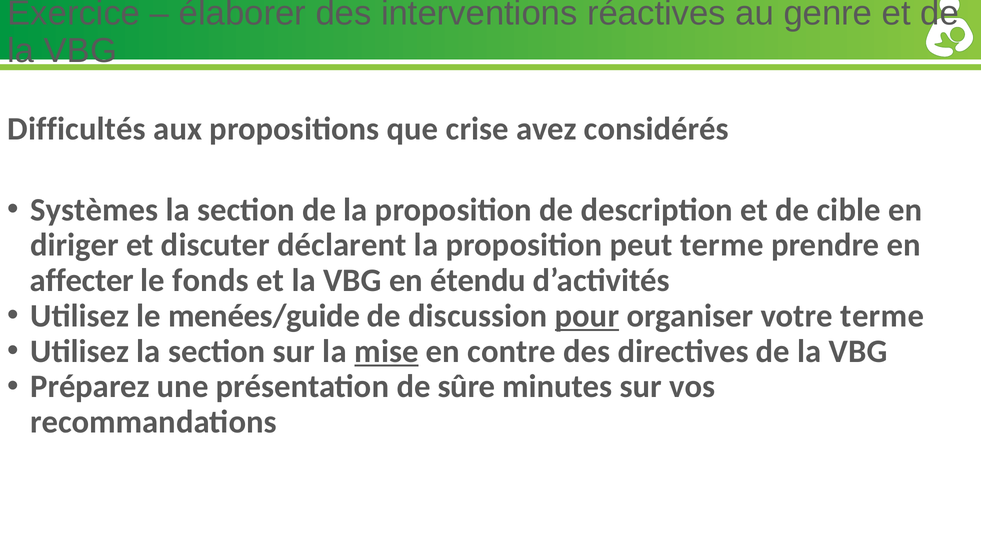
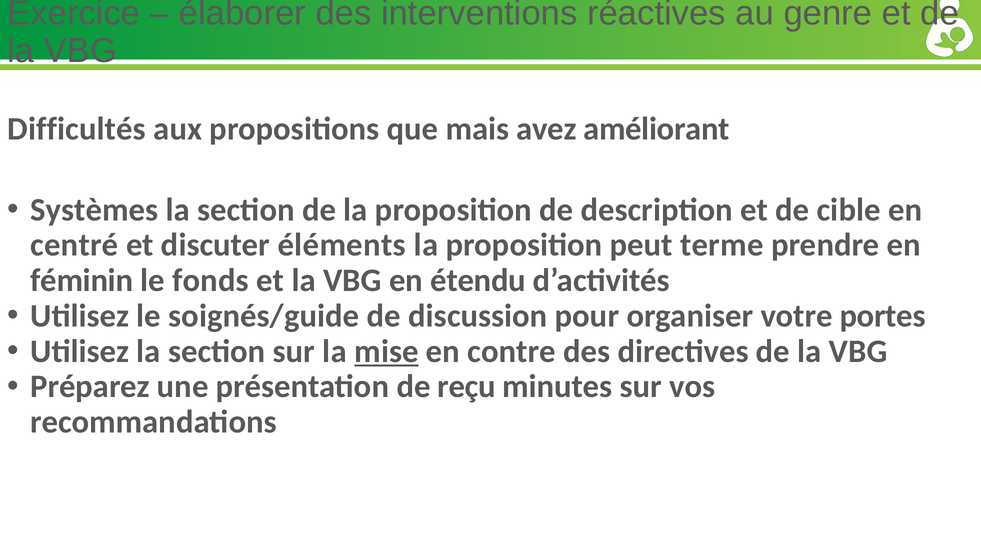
crise: crise -> mais (477, 129)
considérés: considérés -> améliorant (656, 129)
diriger: diriger -> centré (74, 245)
déclarent: déclarent -> éléments (342, 245)
affecter: affecter -> féminin (82, 280)
menées/guide: menées/guide -> soignés/guide (264, 316)
pour underline: present -> none (587, 316)
votre terme: terme -> portes (883, 316)
sûre: sûre -> reçu (467, 386)
